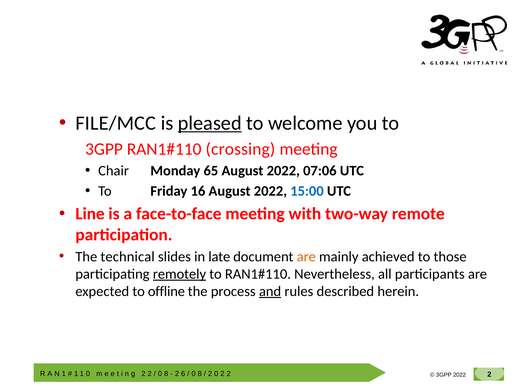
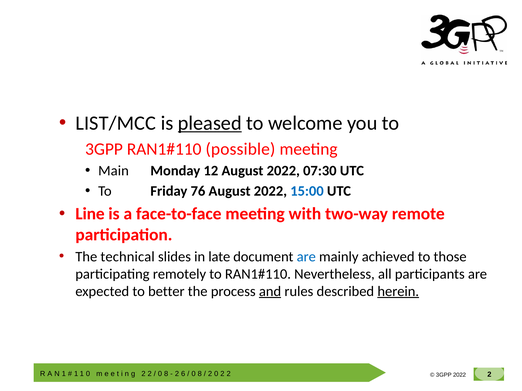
FILE/MCC: FILE/MCC -> LIST/MCC (116, 123)
crossing: crossing -> possible (240, 149)
Chair: Chair -> Main (113, 171)
65: 65 -> 12 (211, 171)
07:06: 07:06 -> 07:30 (320, 171)
16: 16 -> 76 (198, 191)
are colour: orange -> blue (306, 257)
remotely underline: present -> none (179, 274)
offline: offline -> better (166, 292)
herein underline: none -> present (398, 292)
